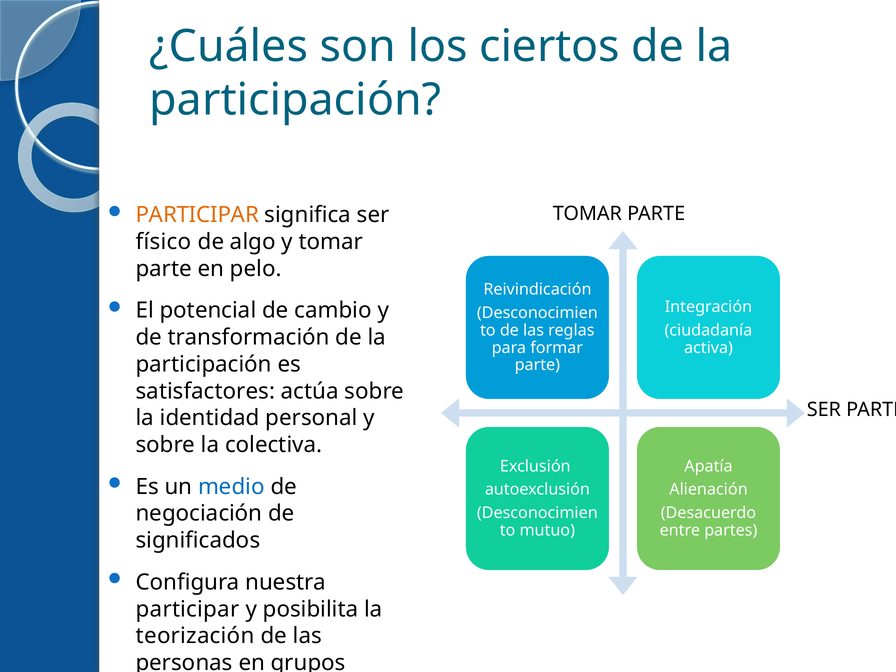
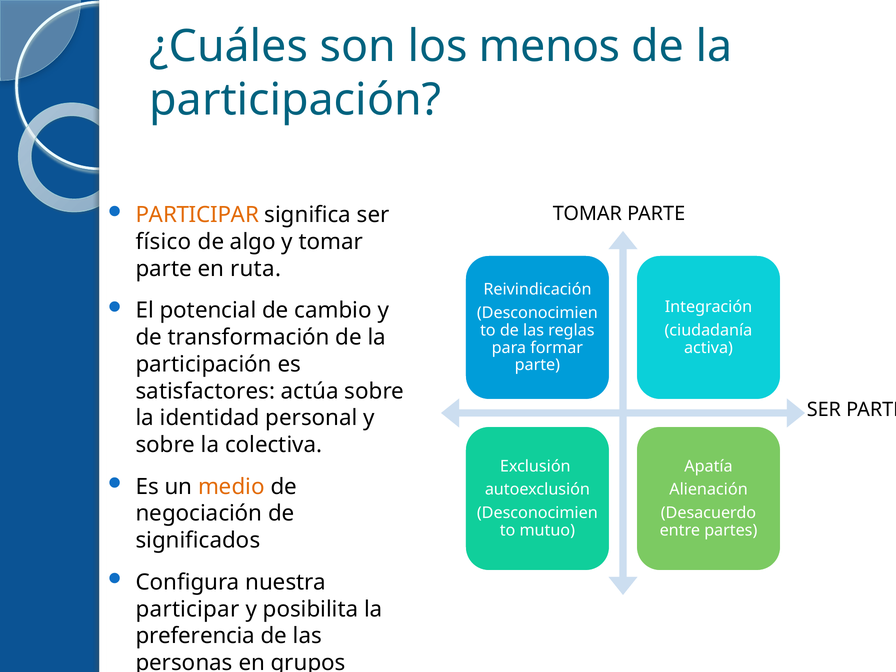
ciertos: ciertos -> menos (550, 46)
pelo: pelo -> ruta (256, 269)
medio colour: blue -> orange (231, 487)
teorización: teorización -> preferencia (195, 636)
